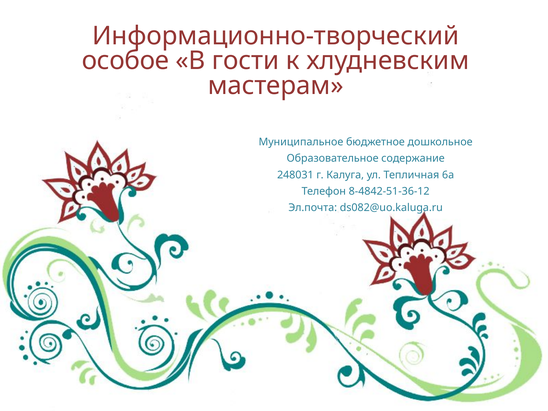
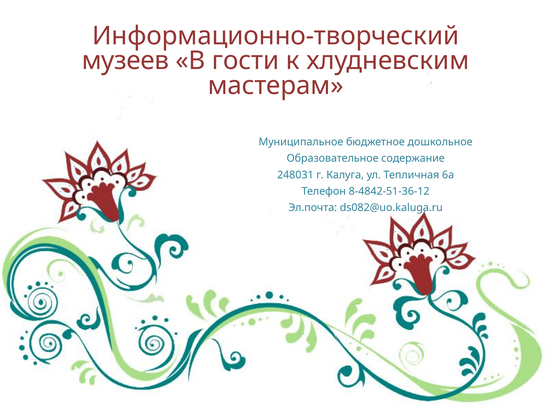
особое: особое -> музеев (125, 61)
